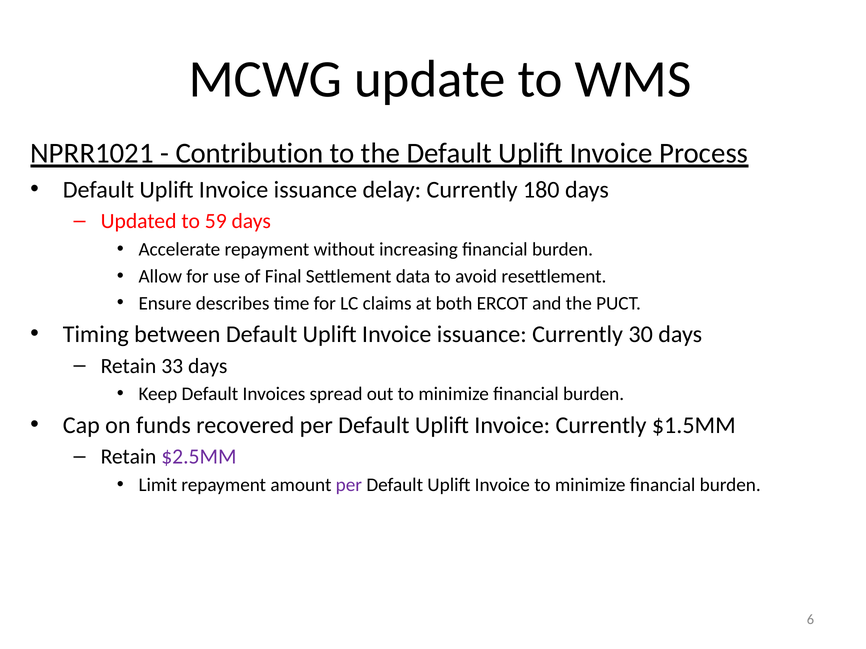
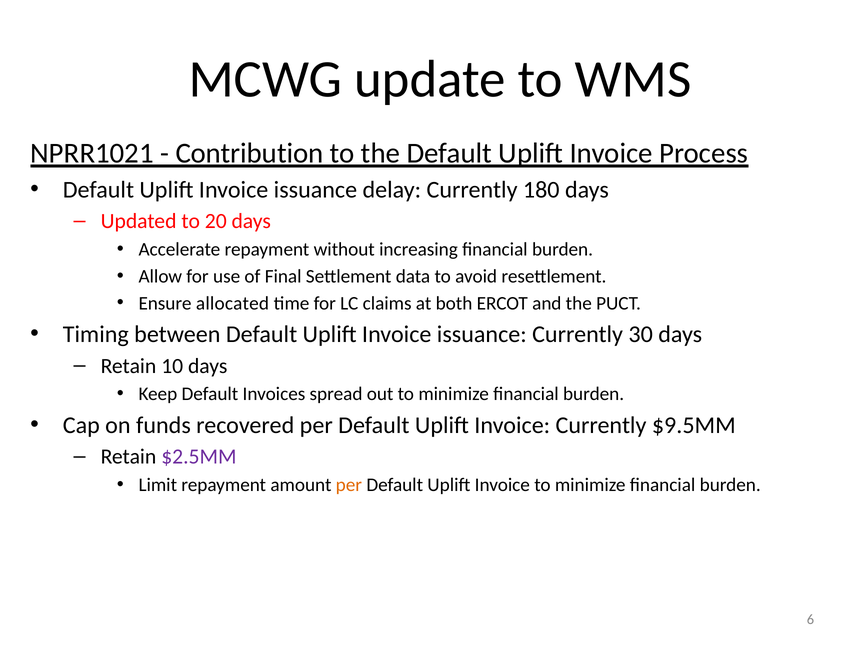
59: 59 -> 20 (216, 221)
describes: describes -> allocated (233, 303)
33: 33 -> 10 (172, 366)
$1.5MM: $1.5MM -> $9.5MM (694, 426)
per colour: purple -> orange (349, 485)
